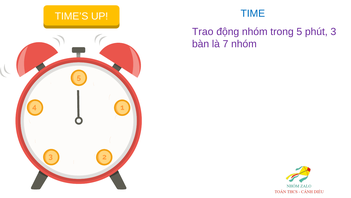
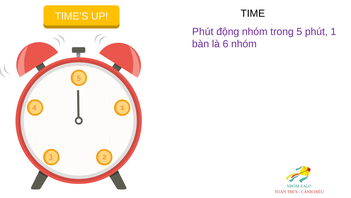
TIME colour: blue -> black (253, 13)
Trao: Trao -> Phút (203, 32)
phút 3: 3 -> 1 (333, 32)
7: 7 -> 6 (226, 44)
